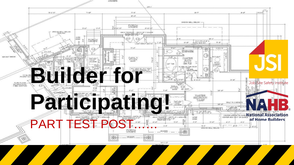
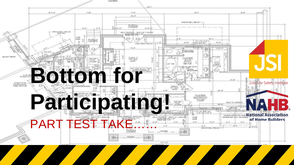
Builder: Builder -> Bottom (69, 76)
POST……: POST…… -> TAKE…… (129, 125)
